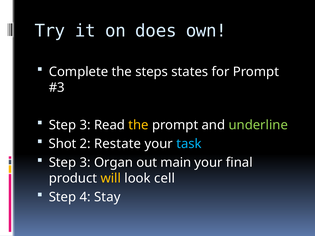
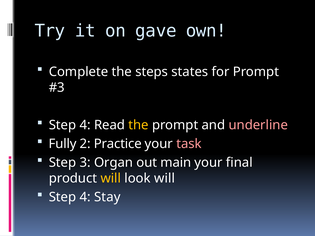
does: does -> gave (156, 31)
3: 3 -> 4 (85, 125)
underline colour: light green -> pink (258, 125)
Shot: Shot -> Fully (63, 144)
Restate: Restate -> Practice (118, 144)
task colour: light blue -> pink (189, 144)
look cell: cell -> will (165, 179)
